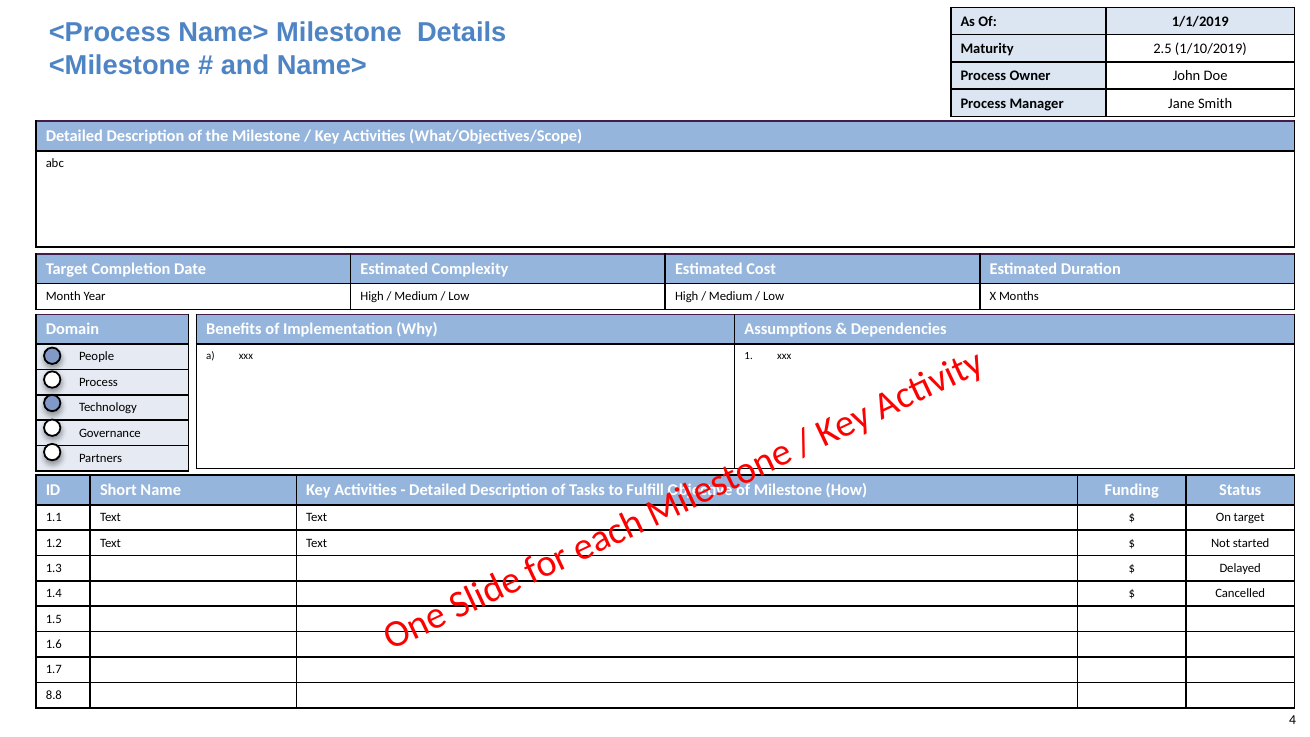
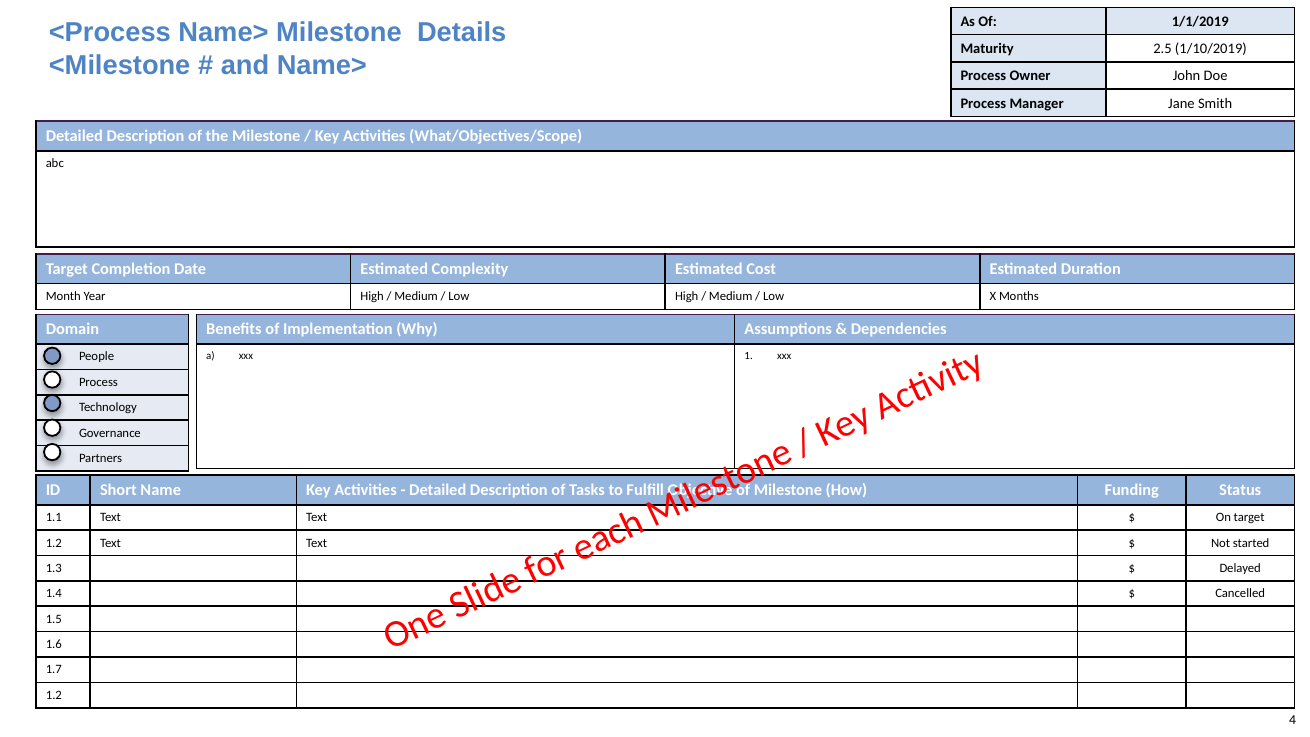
8.8: 8.8 -> 1.2 (54, 695)
